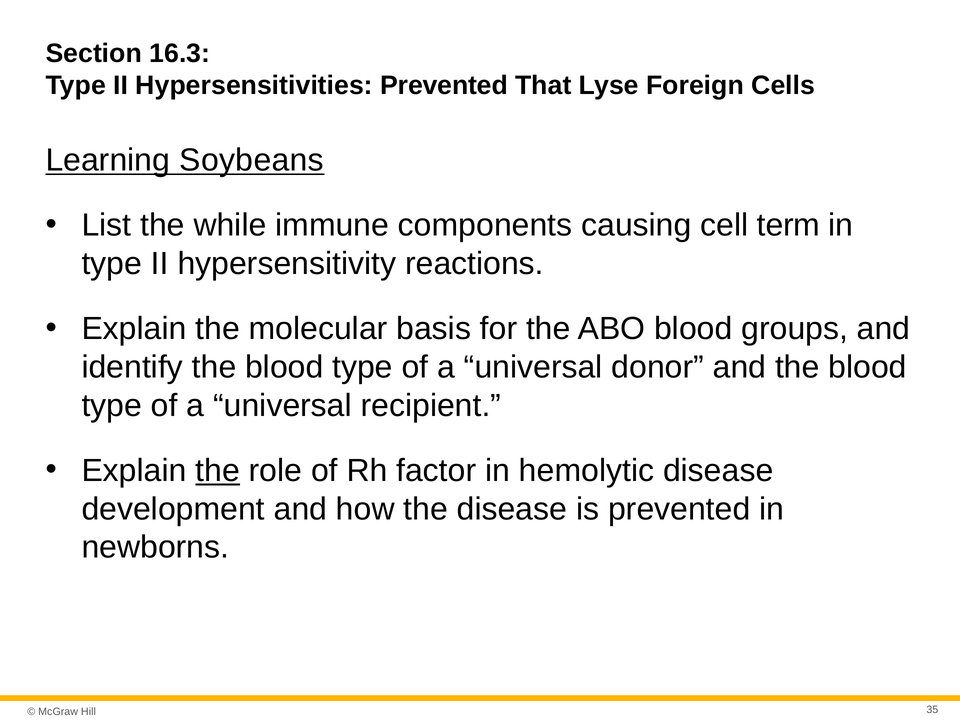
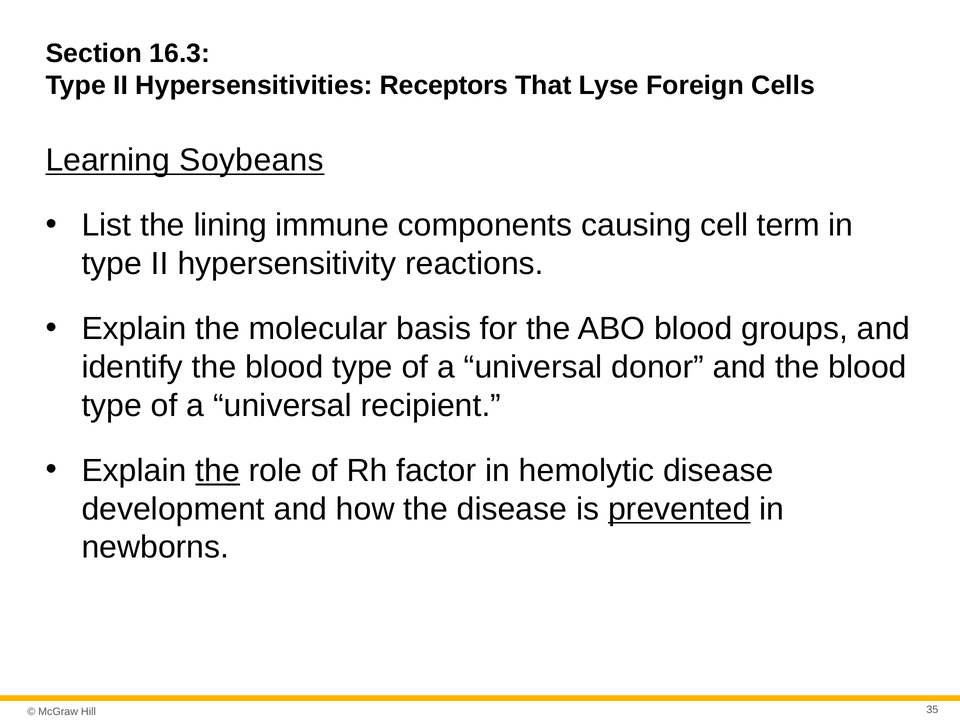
Hypersensitivities Prevented: Prevented -> Receptors (444, 85)
while: while -> lining (230, 225)
prevented underline: none -> present (679, 509)
